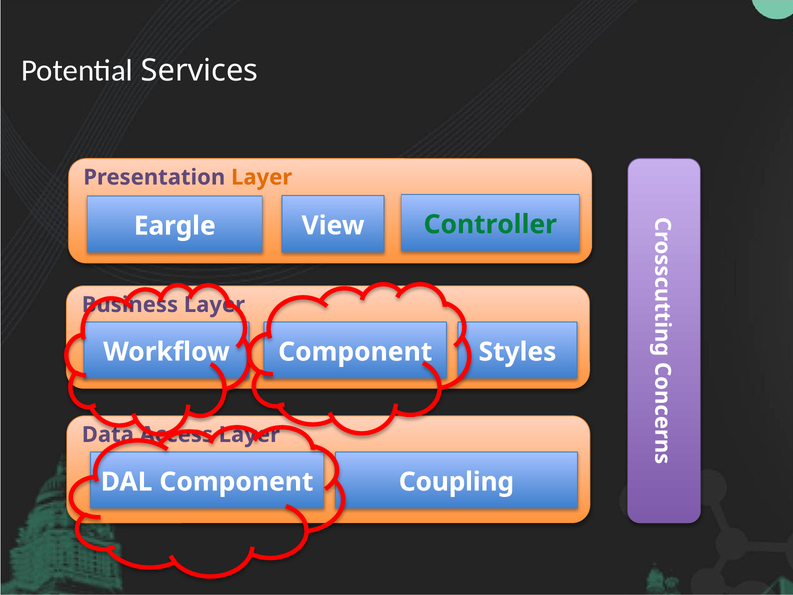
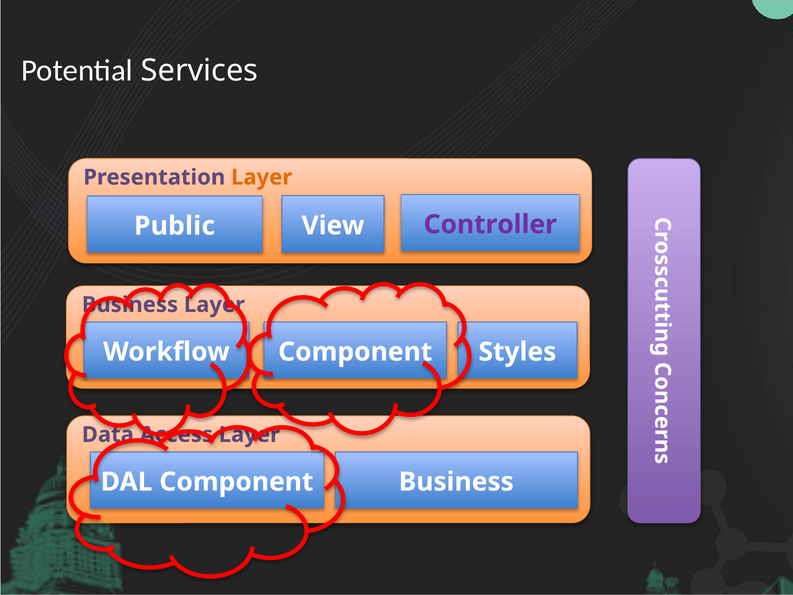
Controller colour: green -> purple (490, 224)
Eargle: Eargle -> Public (175, 226)
Coupling: Coupling -> Business (456, 482)
